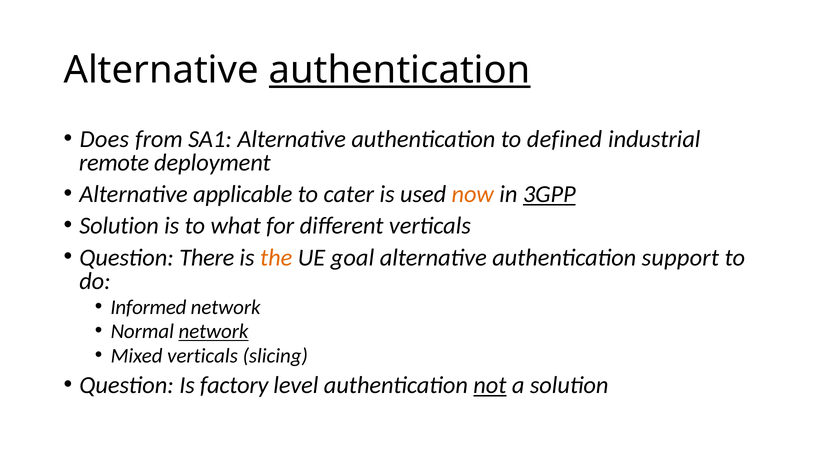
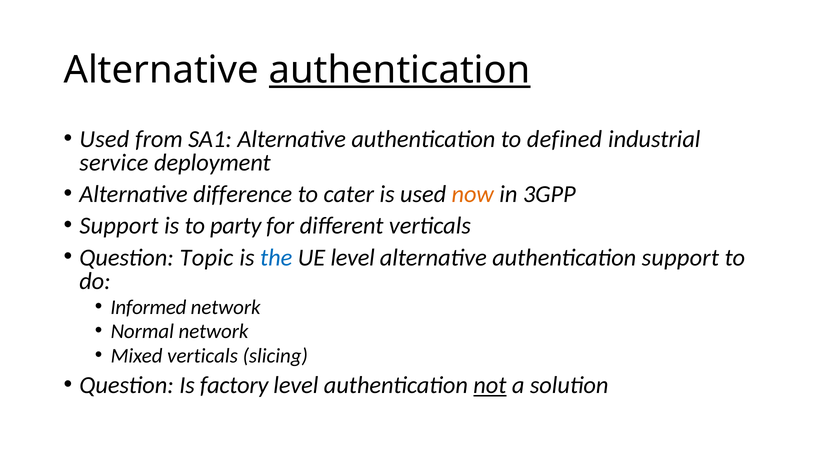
Does: Does -> Used (104, 139)
remote: remote -> service (114, 163)
applicable: applicable -> difference (243, 194)
3GPP underline: present -> none (549, 194)
Solution: Solution -> Support (119, 226)
what: what -> party (236, 226)
There: There -> Topic (207, 257)
the colour: orange -> blue (276, 257)
UE goal: goal -> level (353, 257)
network underline: present -> none (213, 331)
